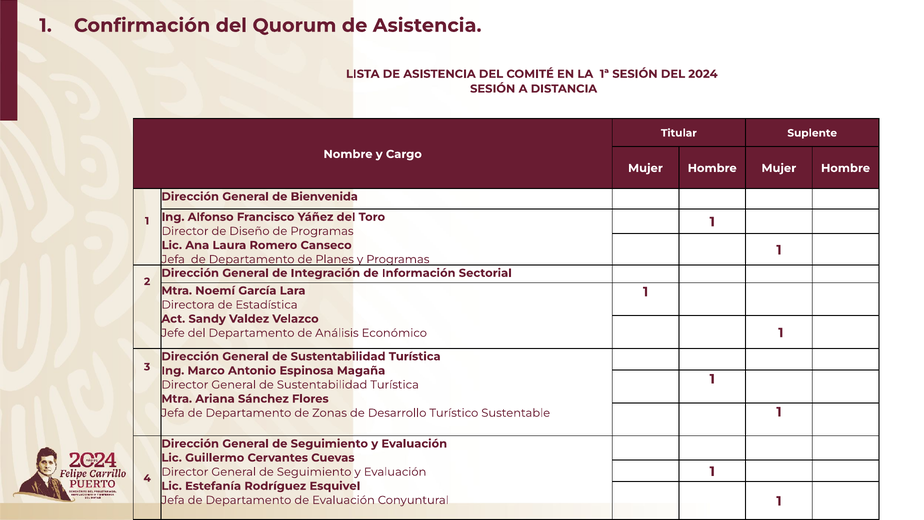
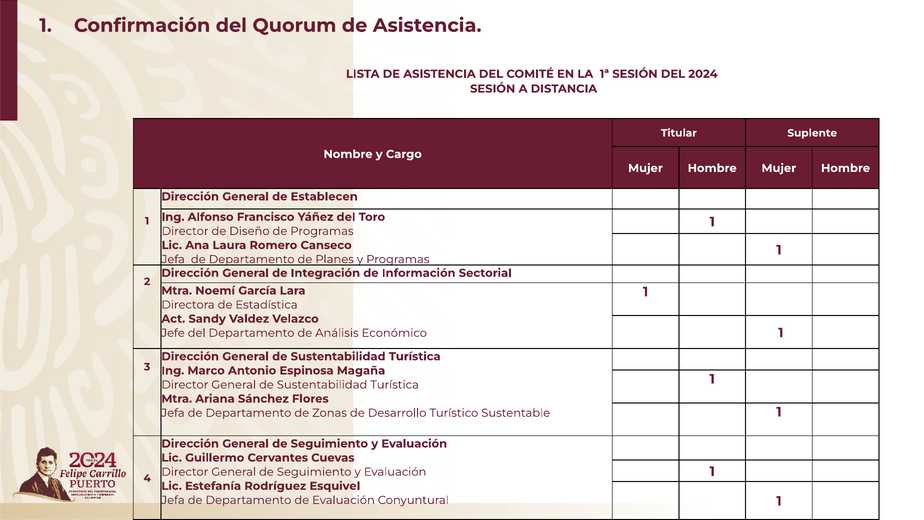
Bienvenida: Bienvenida -> Establecen (324, 196)
